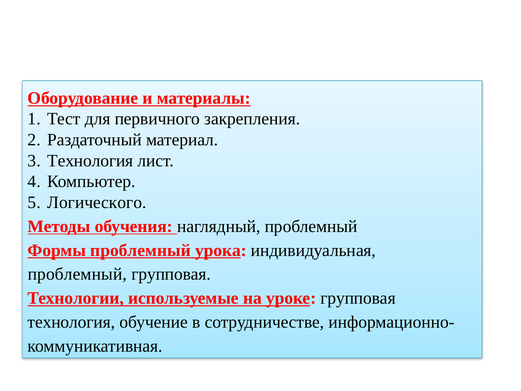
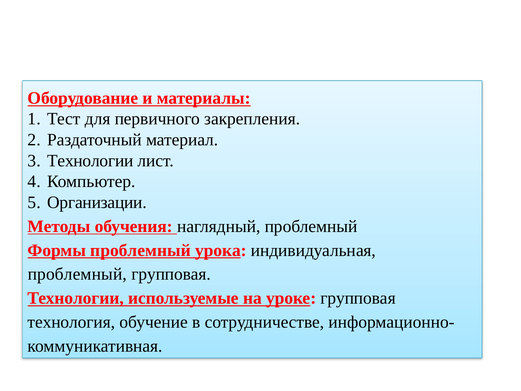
Технология: Технология -> Технологии (90, 161)
Логического: Логического -> Организации (97, 202)
